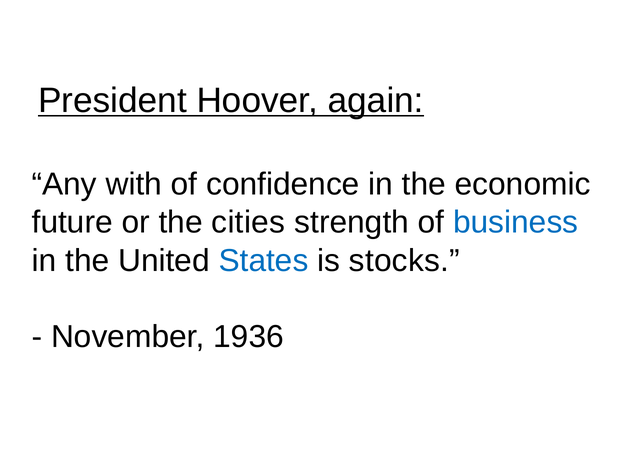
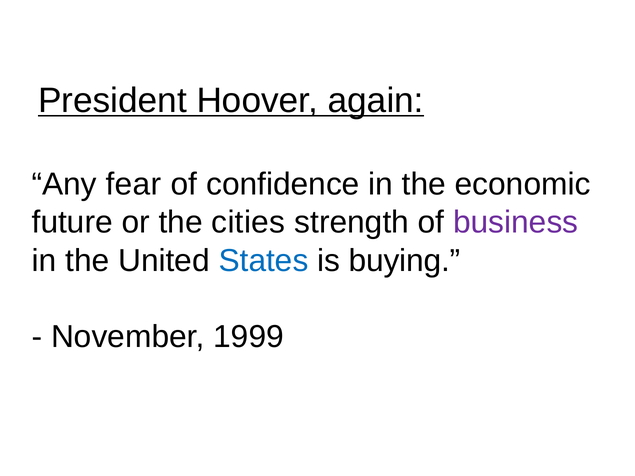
with: with -> fear (134, 185)
business colour: blue -> purple (516, 223)
stocks: stocks -> buying (405, 261)
1936: 1936 -> 1999 (249, 337)
